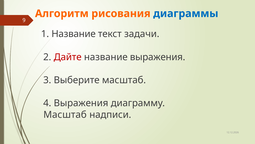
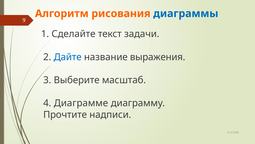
1 Название: Название -> Сделайте (74, 34)
Дайте colour: red -> blue (68, 57)
4 Выражения: Выражения -> Диаграмме (81, 103)
Масштаб: Масштаб -> Прочтите (65, 114)
